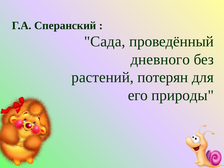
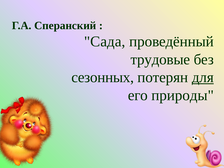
дневного: дневного -> трудовые (160, 59)
растений: растений -> сезонных (103, 77)
для underline: none -> present (203, 77)
